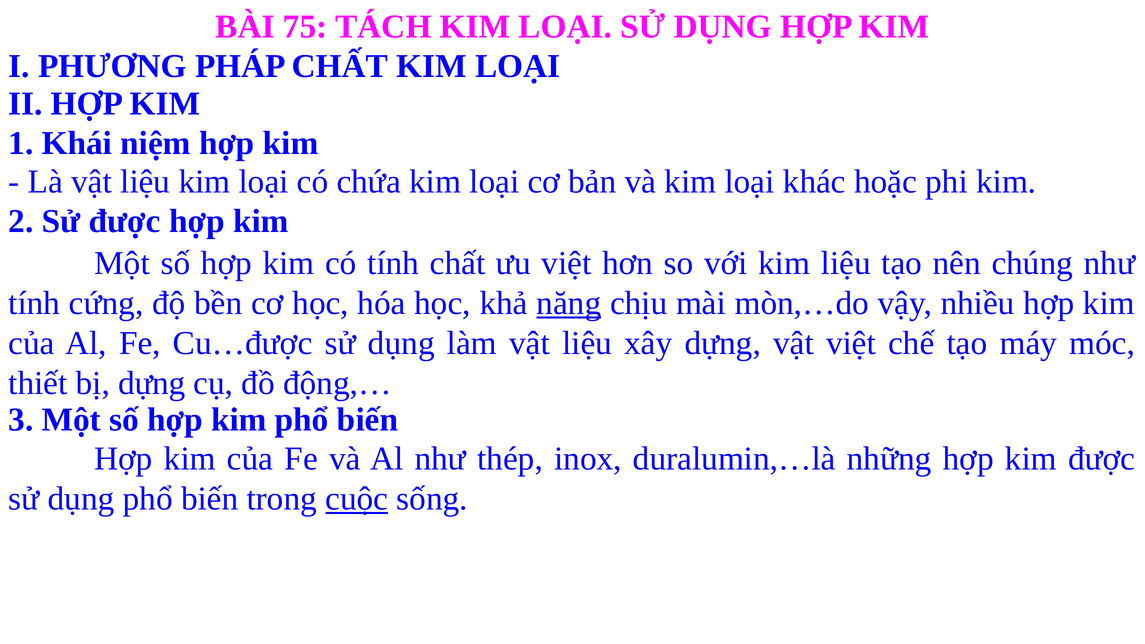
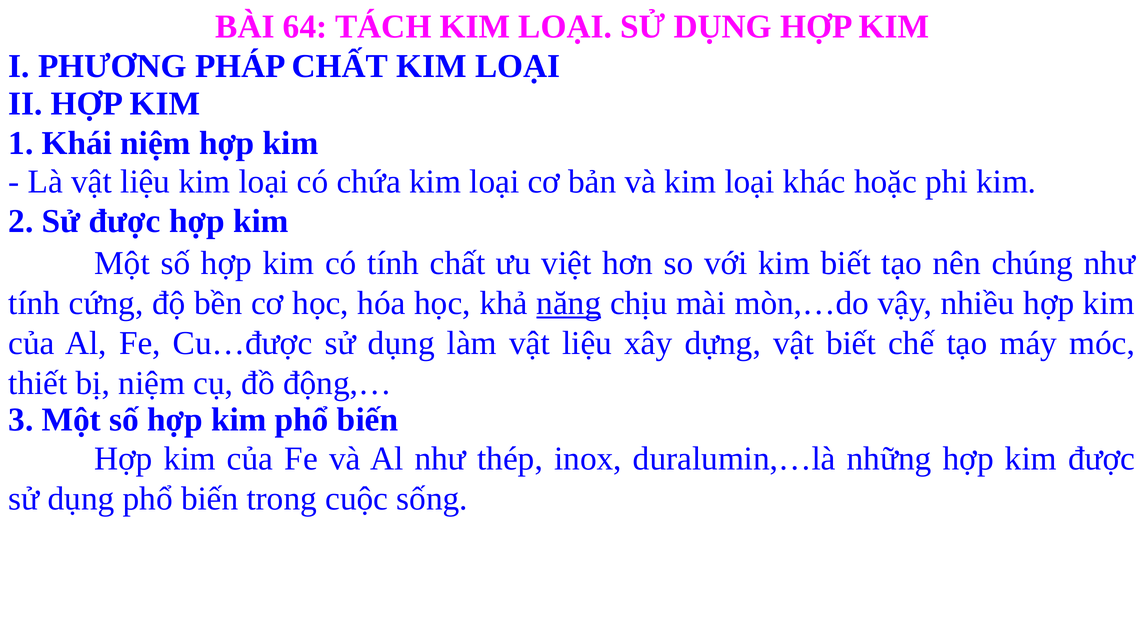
75: 75 -> 64 (305, 27)
kim liệu: liệu -> biết (846, 263)
vật việt: việt -> biết (851, 343)
bị dựng: dựng -> niệm (152, 383)
cuộc underline: present -> none (357, 499)
